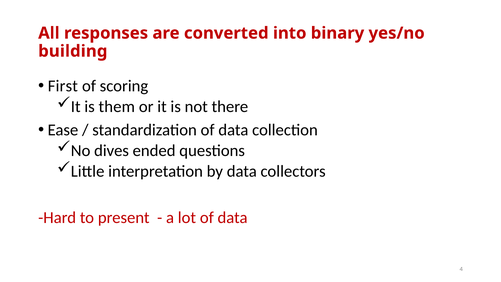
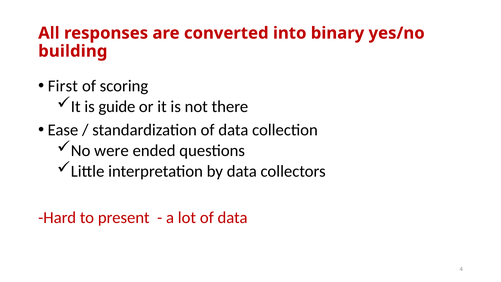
them: them -> guide (117, 106)
dives: dives -> were (111, 150)
